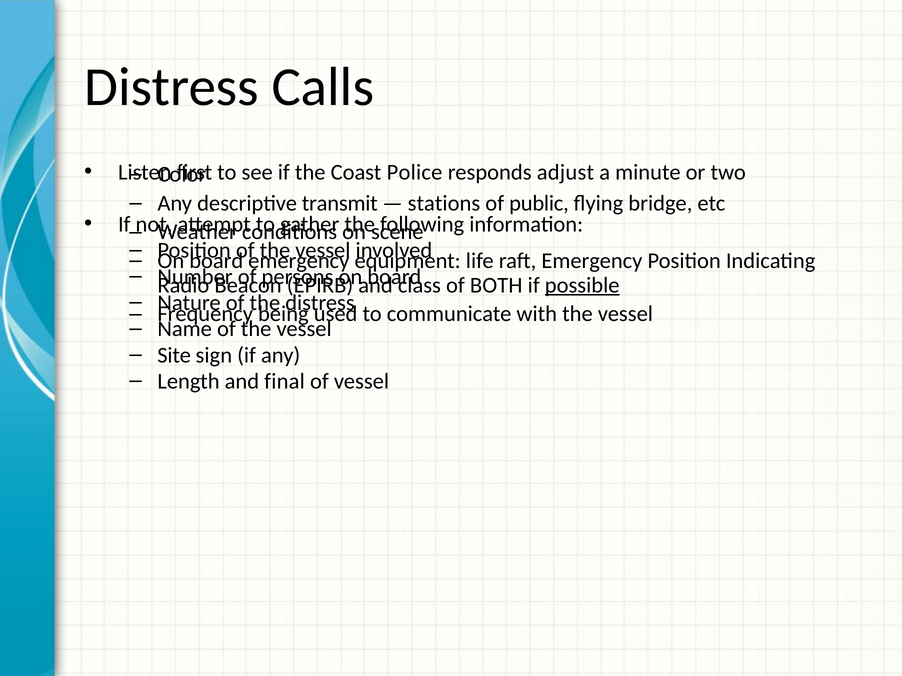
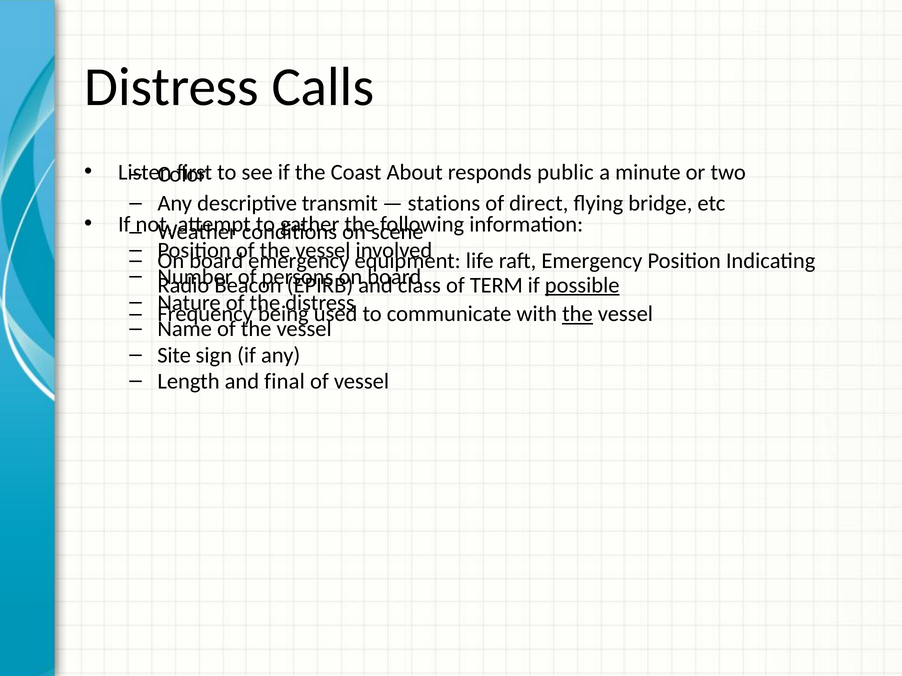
Police: Police -> About (415, 172)
adjust: adjust -> public (565, 172)
public: public -> direct (539, 203)
BOTH: BOTH -> TERM (496, 285)
the underline: none -> present (577, 314)
